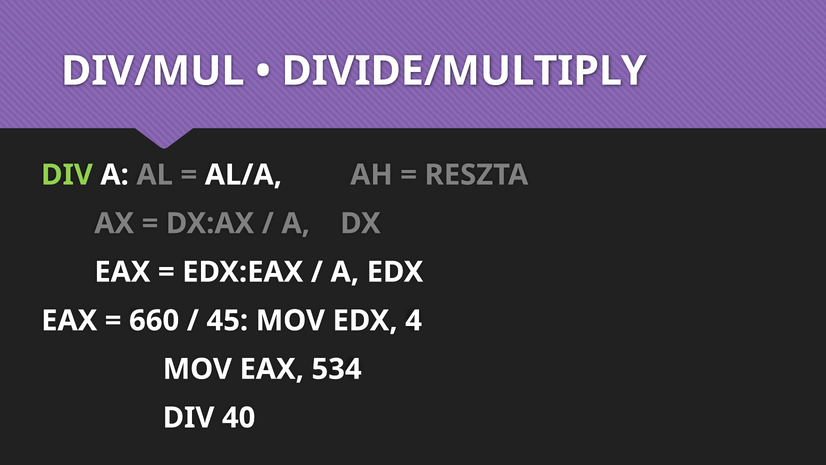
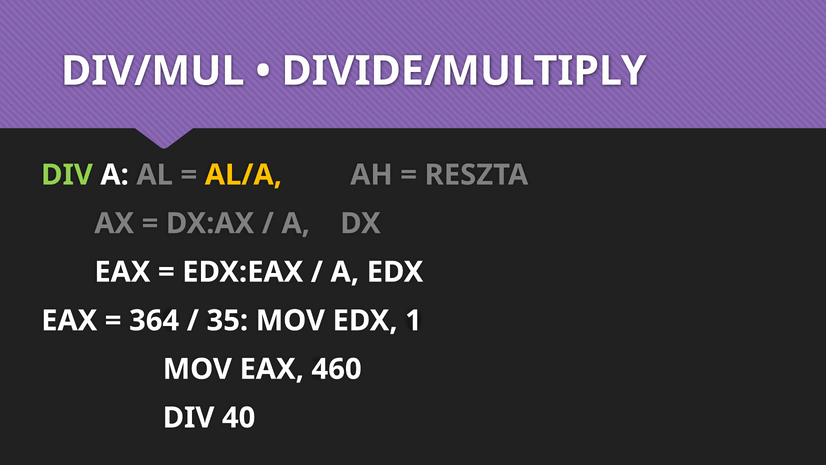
AL/A colour: white -> yellow (243, 175)
660: 660 -> 364 (154, 320)
45: 45 -> 35 (227, 320)
4: 4 -> 1 (414, 320)
534: 534 -> 460 (337, 369)
